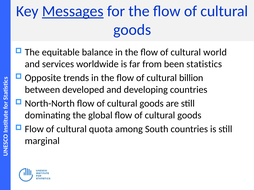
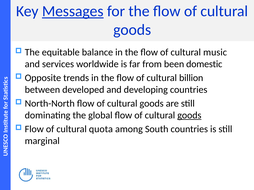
world: world -> music (215, 52)
statistics: statistics -> domestic (204, 64)
goods underline: none -> present (189, 116)
